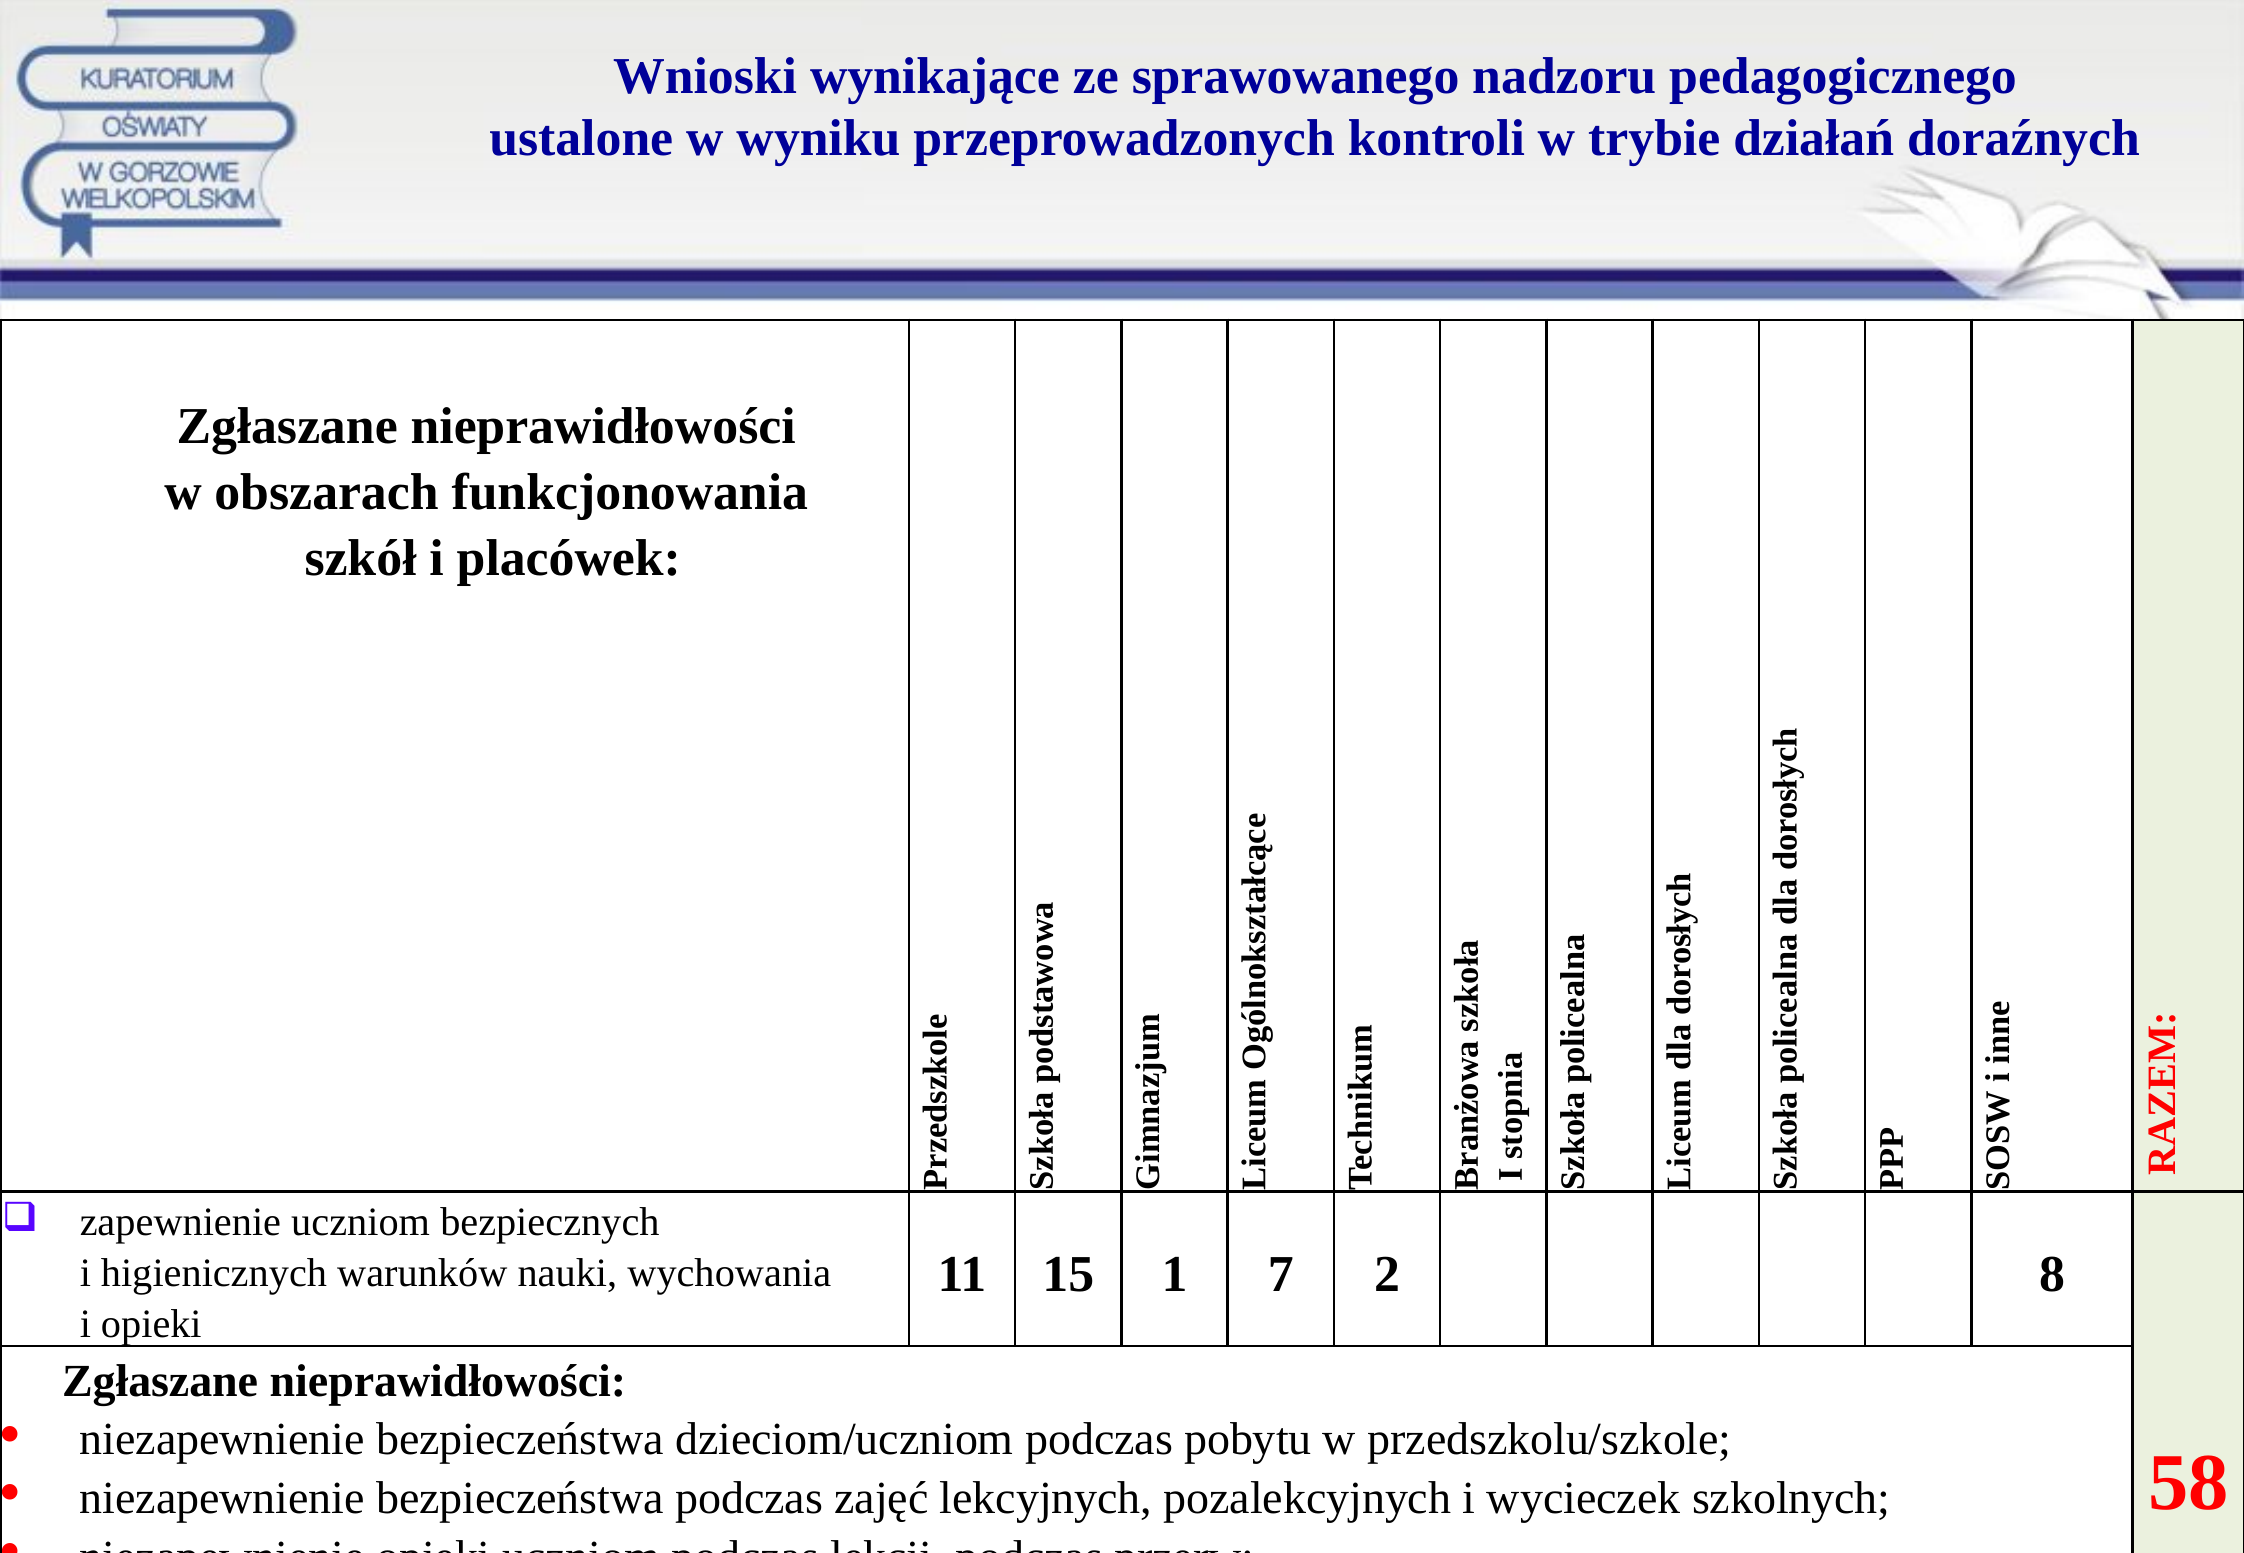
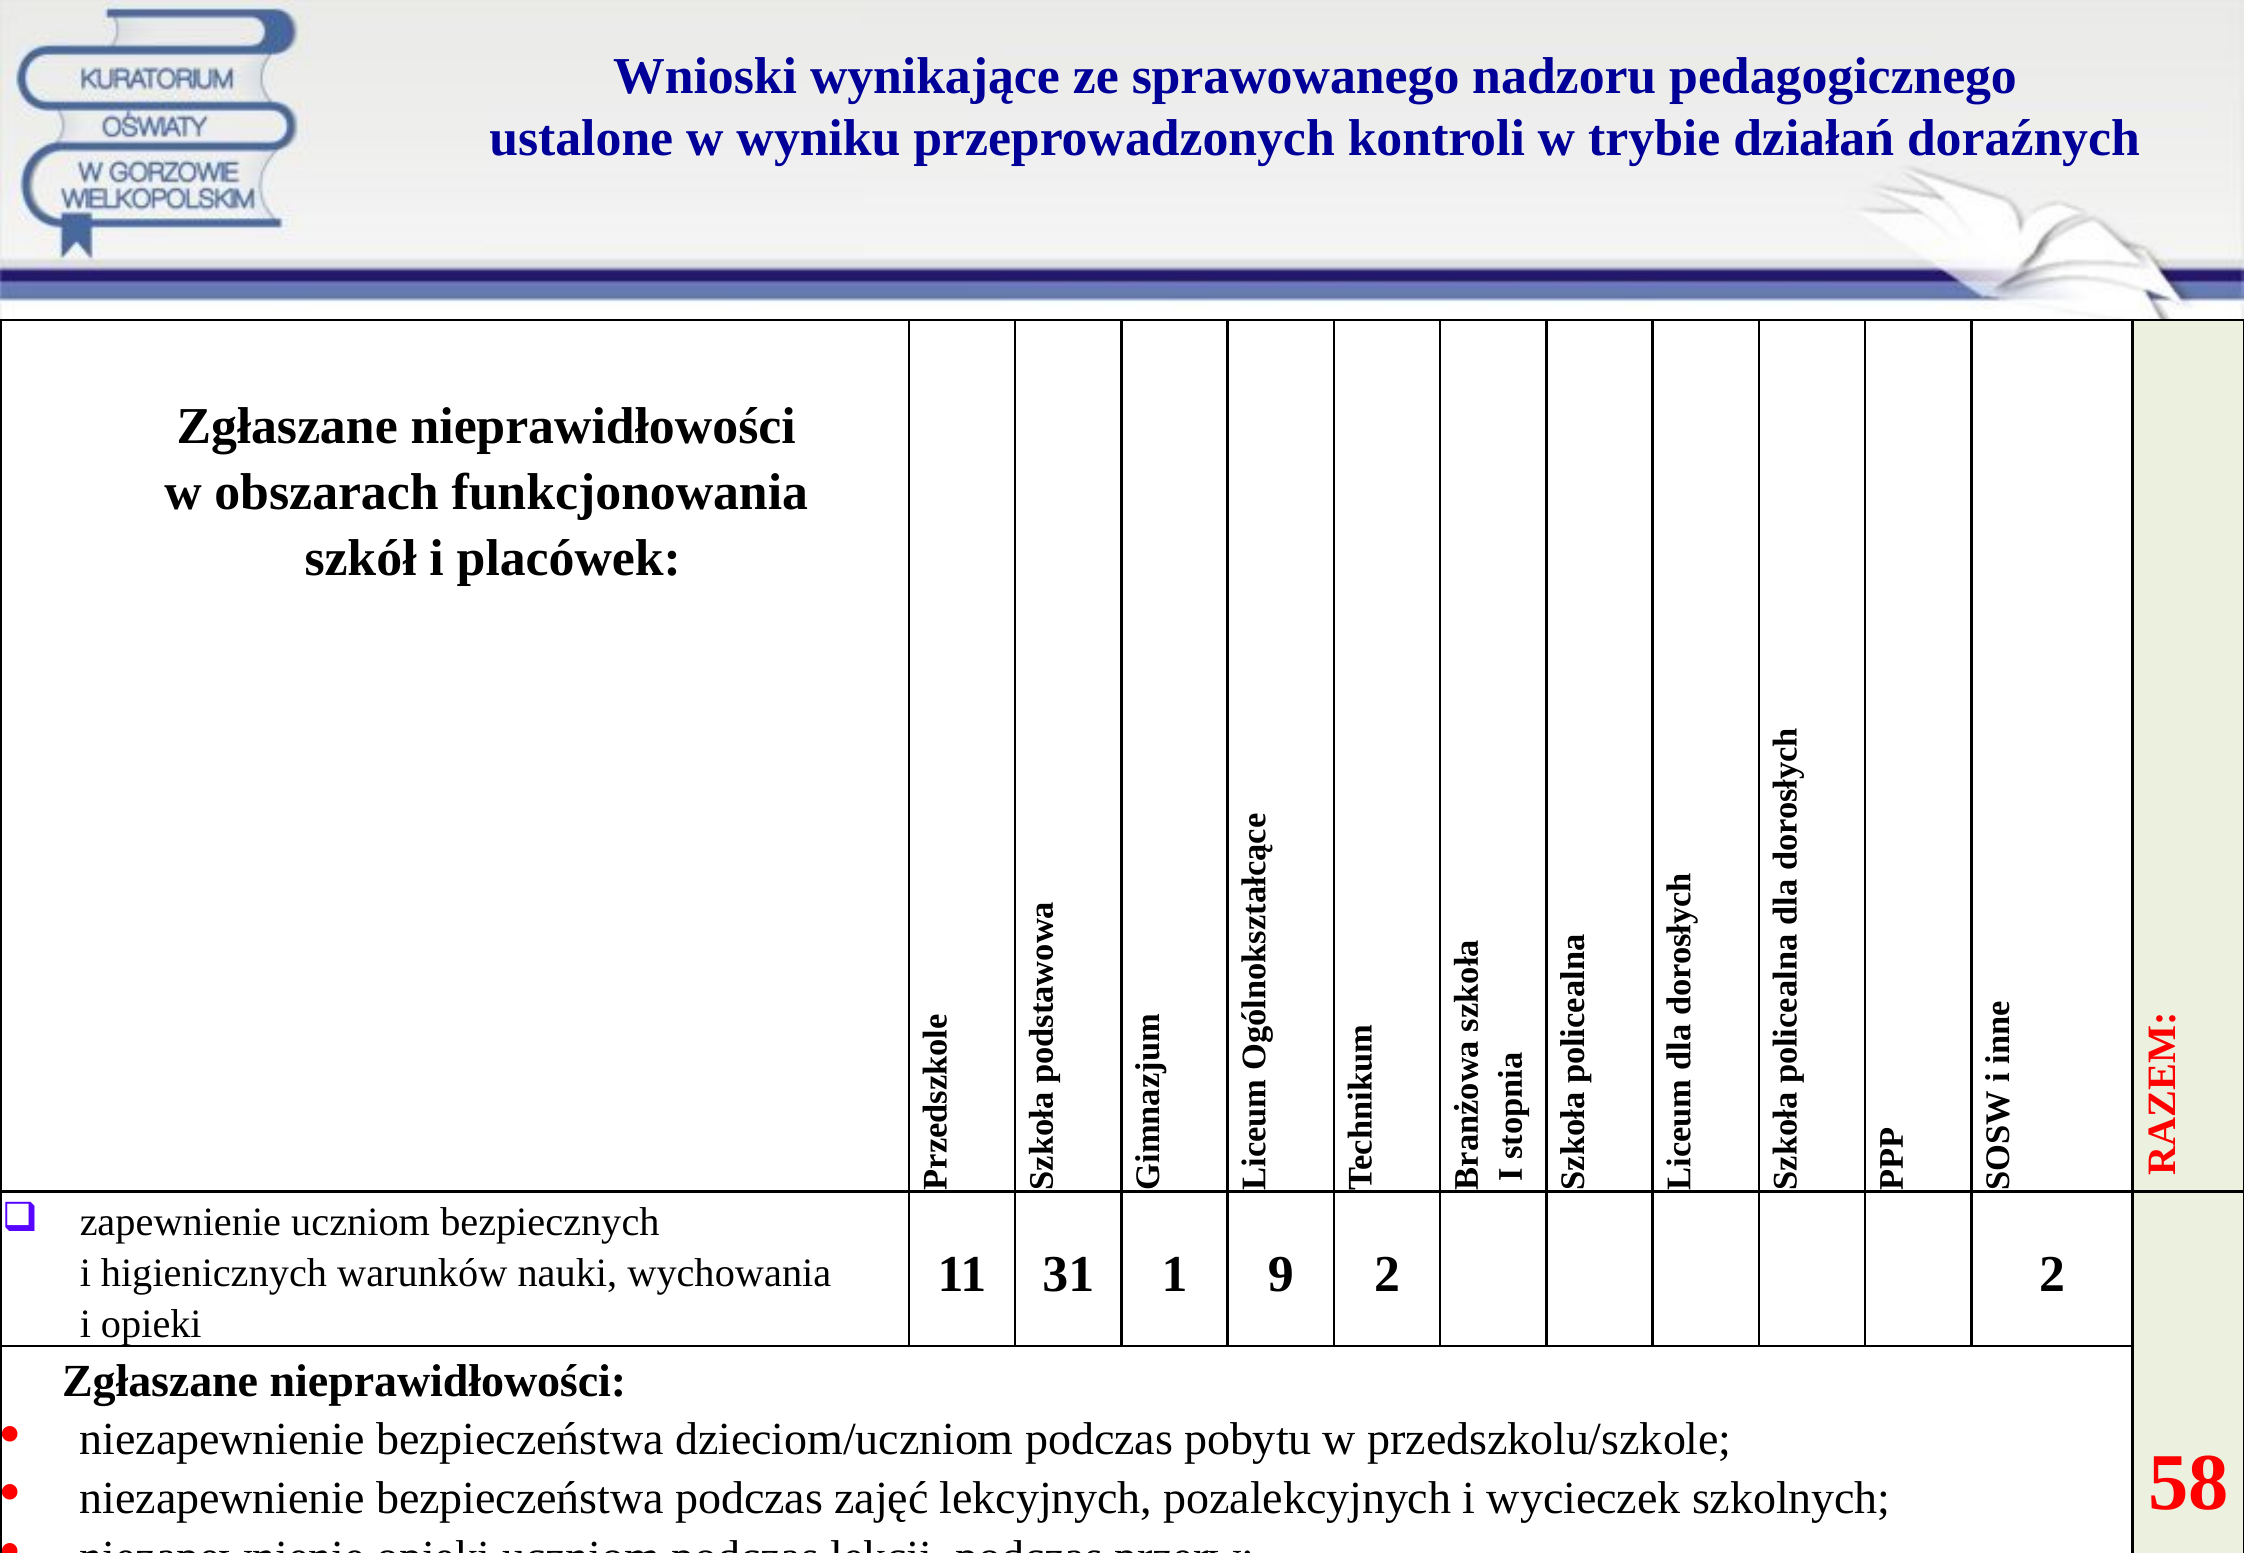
15: 15 -> 31 (1068, 1275)
7: 7 -> 9 (1281, 1275)
2 8: 8 -> 2 (2052, 1275)
